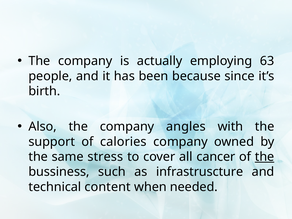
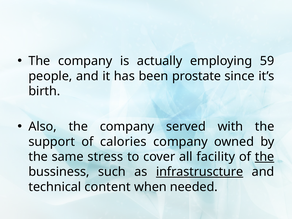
63: 63 -> 59 (267, 61)
because: because -> prostate (196, 76)
angles: angles -> served (186, 127)
cancer: cancer -> facility (216, 157)
infrastruscture underline: none -> present (200, 172)
